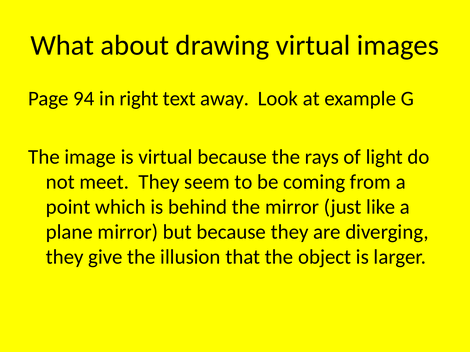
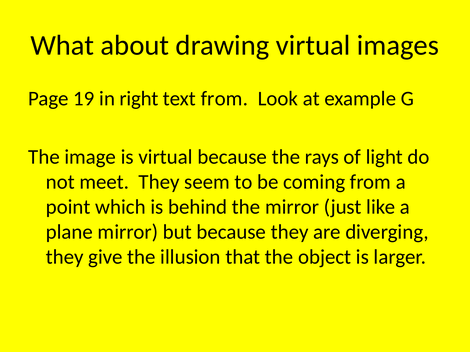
94: 94 -> 19 (84, 99)
text away: away -> from (224, 99)
